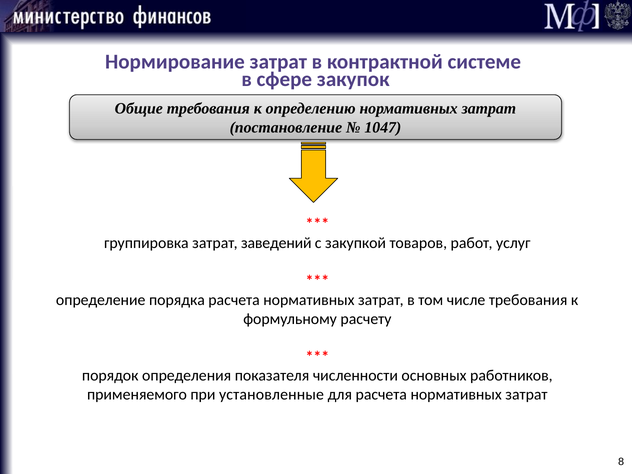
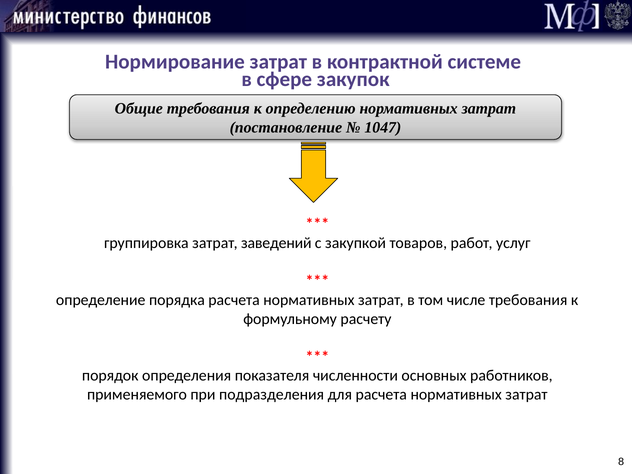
установленные: установленные -> подразделения (272, 395)
